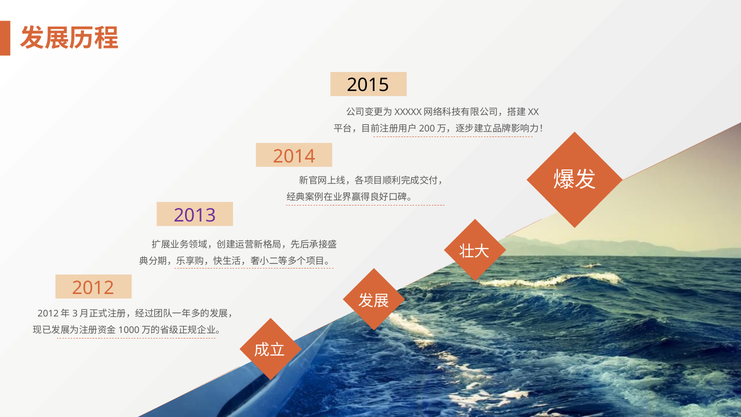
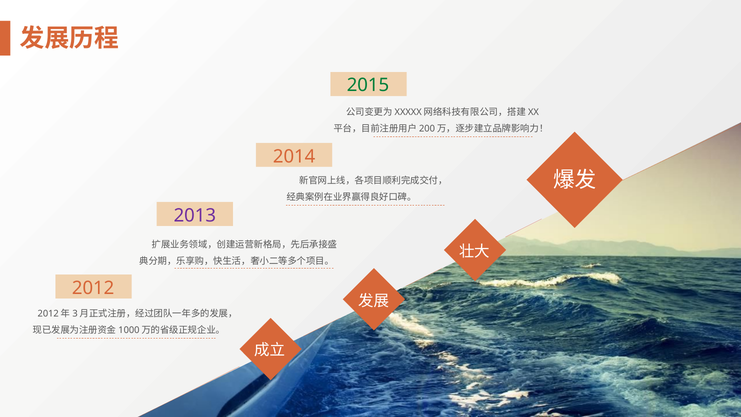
2015 colour: black -> green (368, 85)
